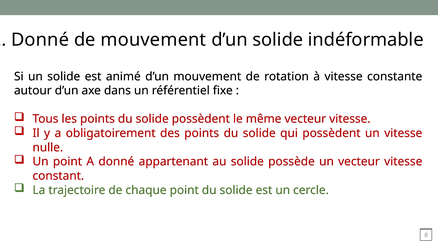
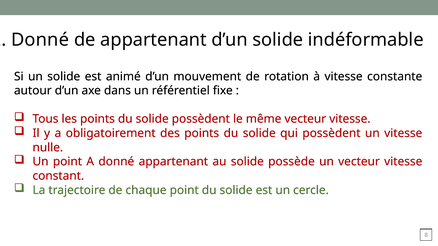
de mouvement: mouvement -> appartenant (154, 40)
